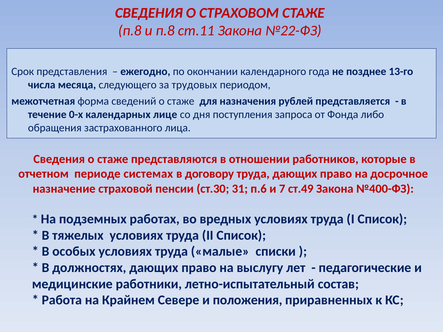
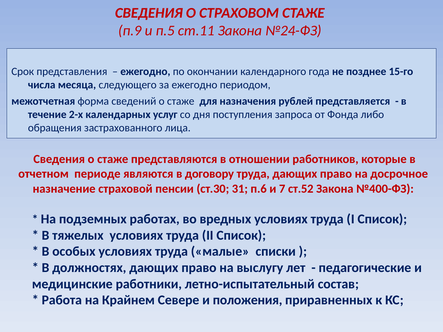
п.8: п.8 -> п.9 (130, 31)
и п.8: п.8 -> п.5 (165, 31)
№22-ФЗ: №22-ФЗ -> №24-ФЗ (293, 31)
13-го: 13-го -> 15-го (401, 72)
за трудовых: трудовых -> ежегодно (194, 85)
0-х: 0-х -> 2-х (76, 115)
лице: лице -> услуг (165, 115)
системах: системах -> являются (148, 174)
ст.49: ст.49 -> ст.52 (301, 189)
